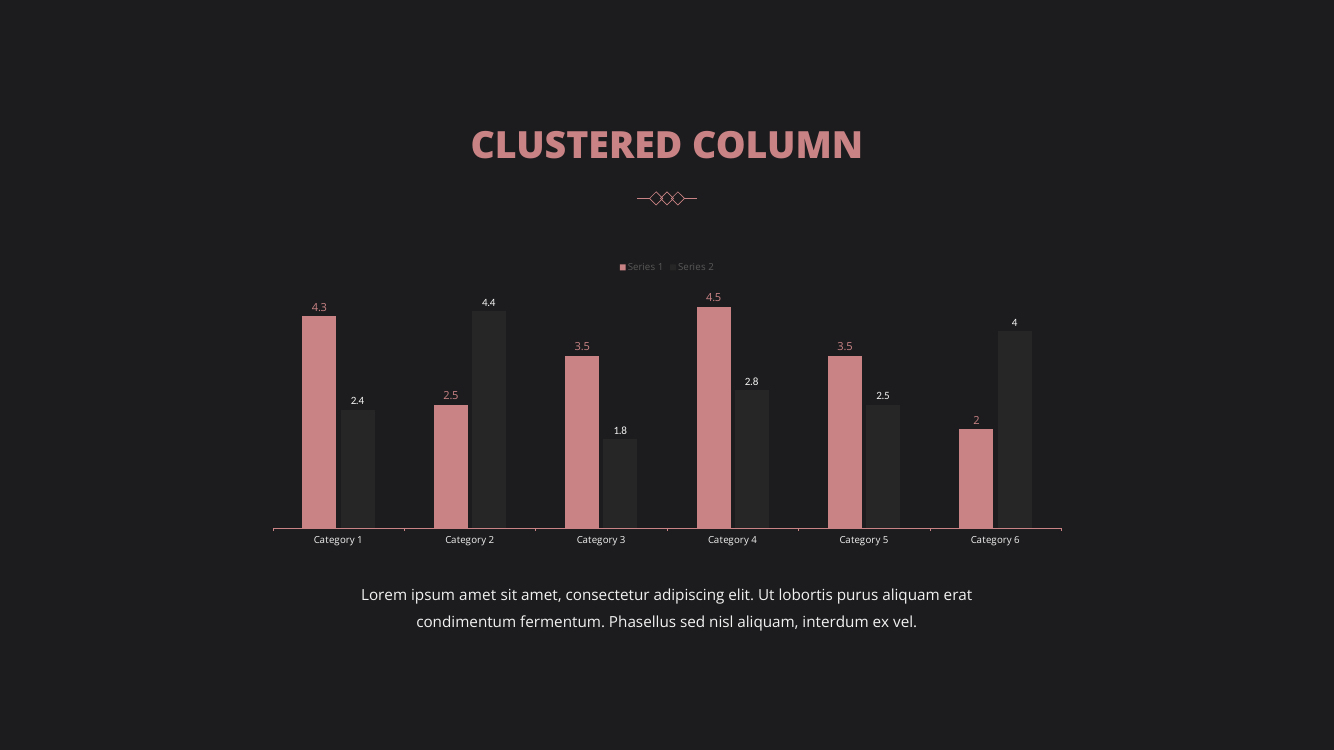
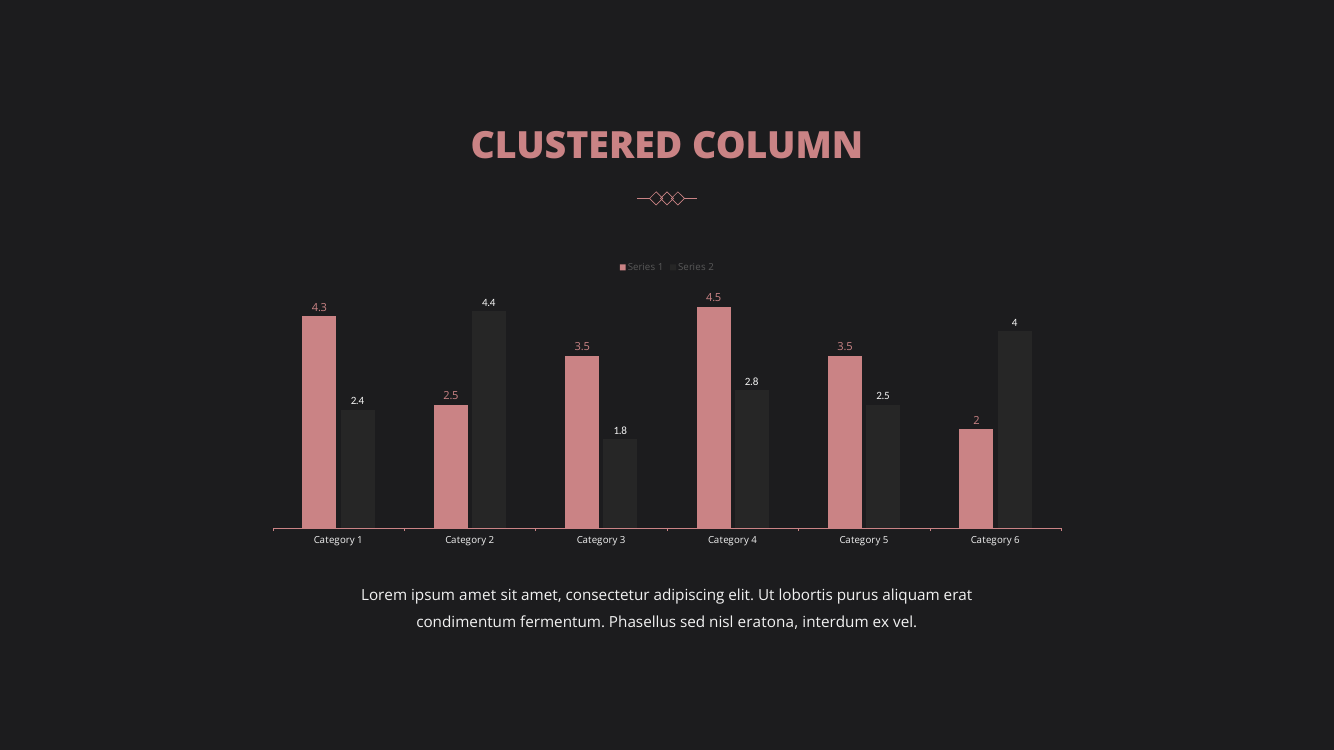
nisl aliquam: aliquam -> eratona (768, 623)
